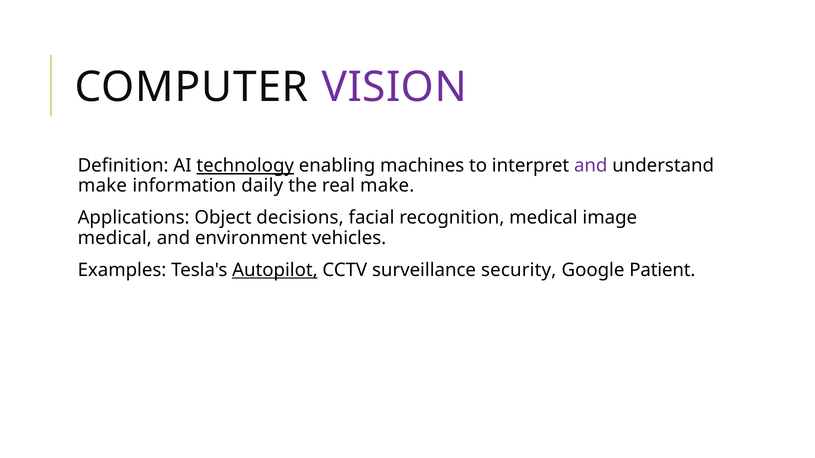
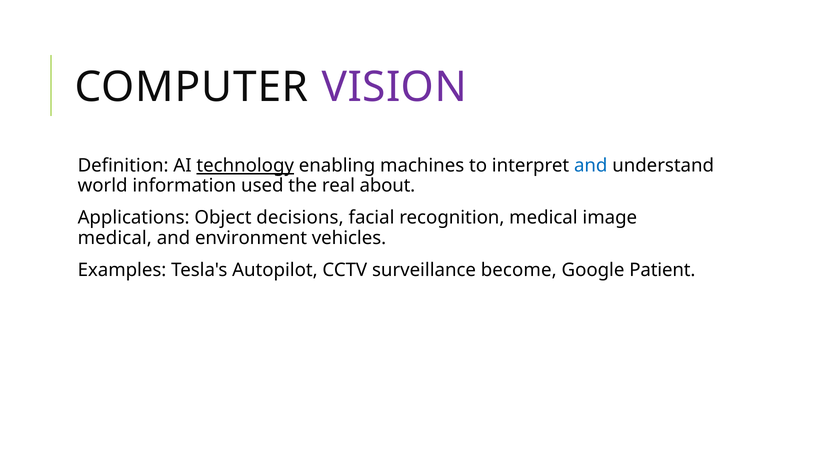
and colour: purple -> blue (591, 166)
make: make -> world (103, 186)
daily: daily -> used (262, 186)
real make: make -> about (387, 186)
Autopilot underline: present -> none (275, 270)
security: security -> become (519, 270)
